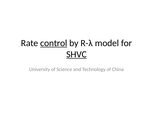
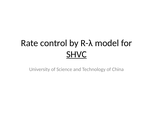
control underline: present -> none (54, 43)
